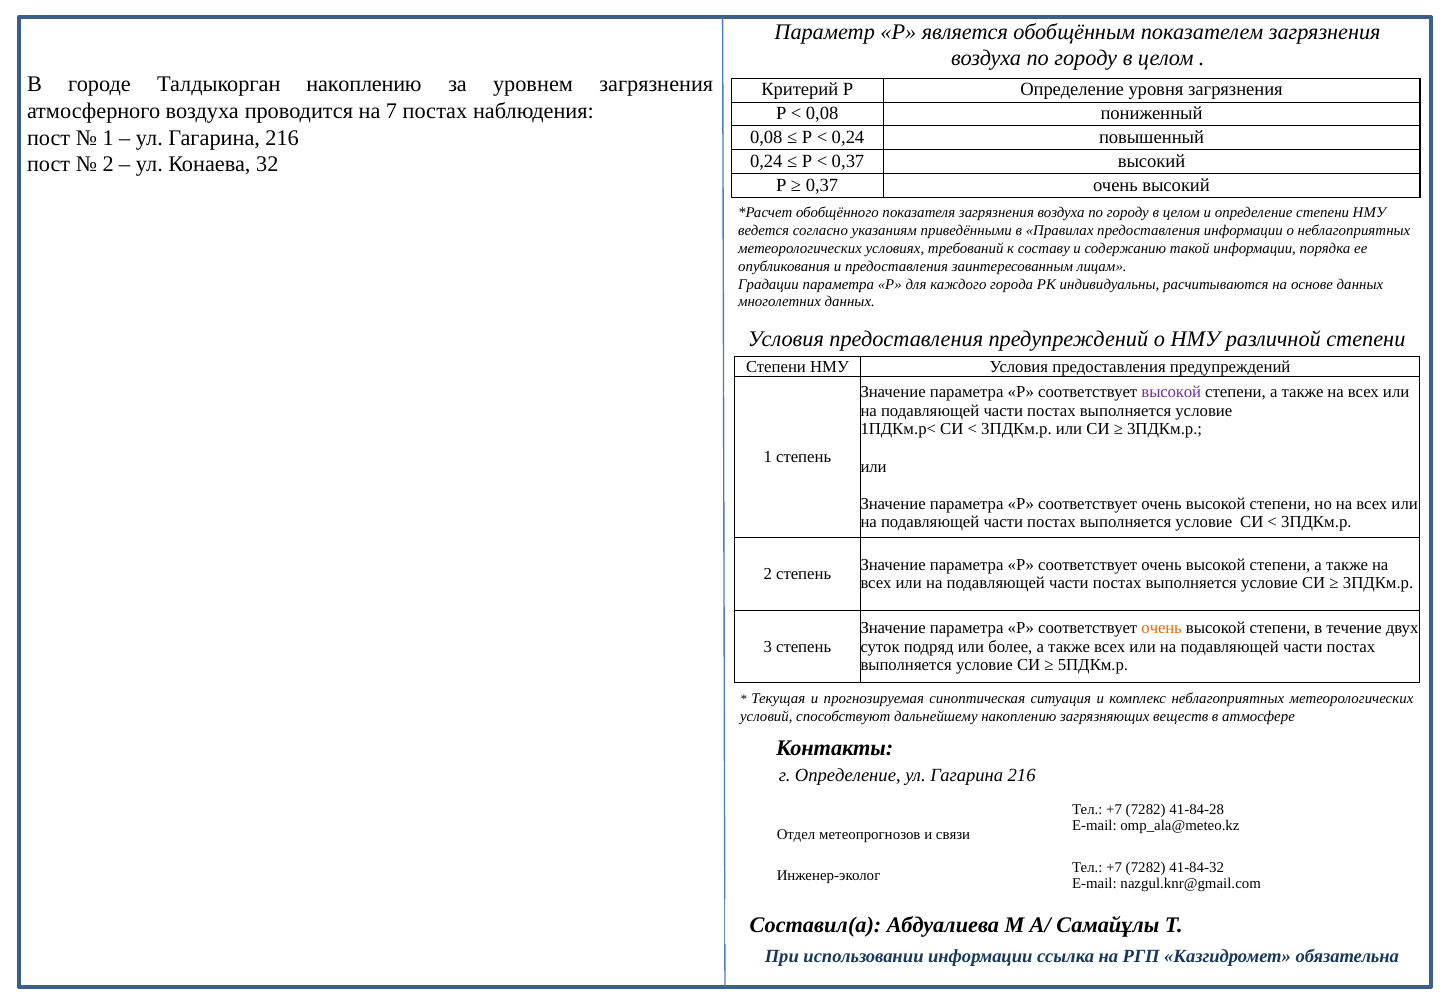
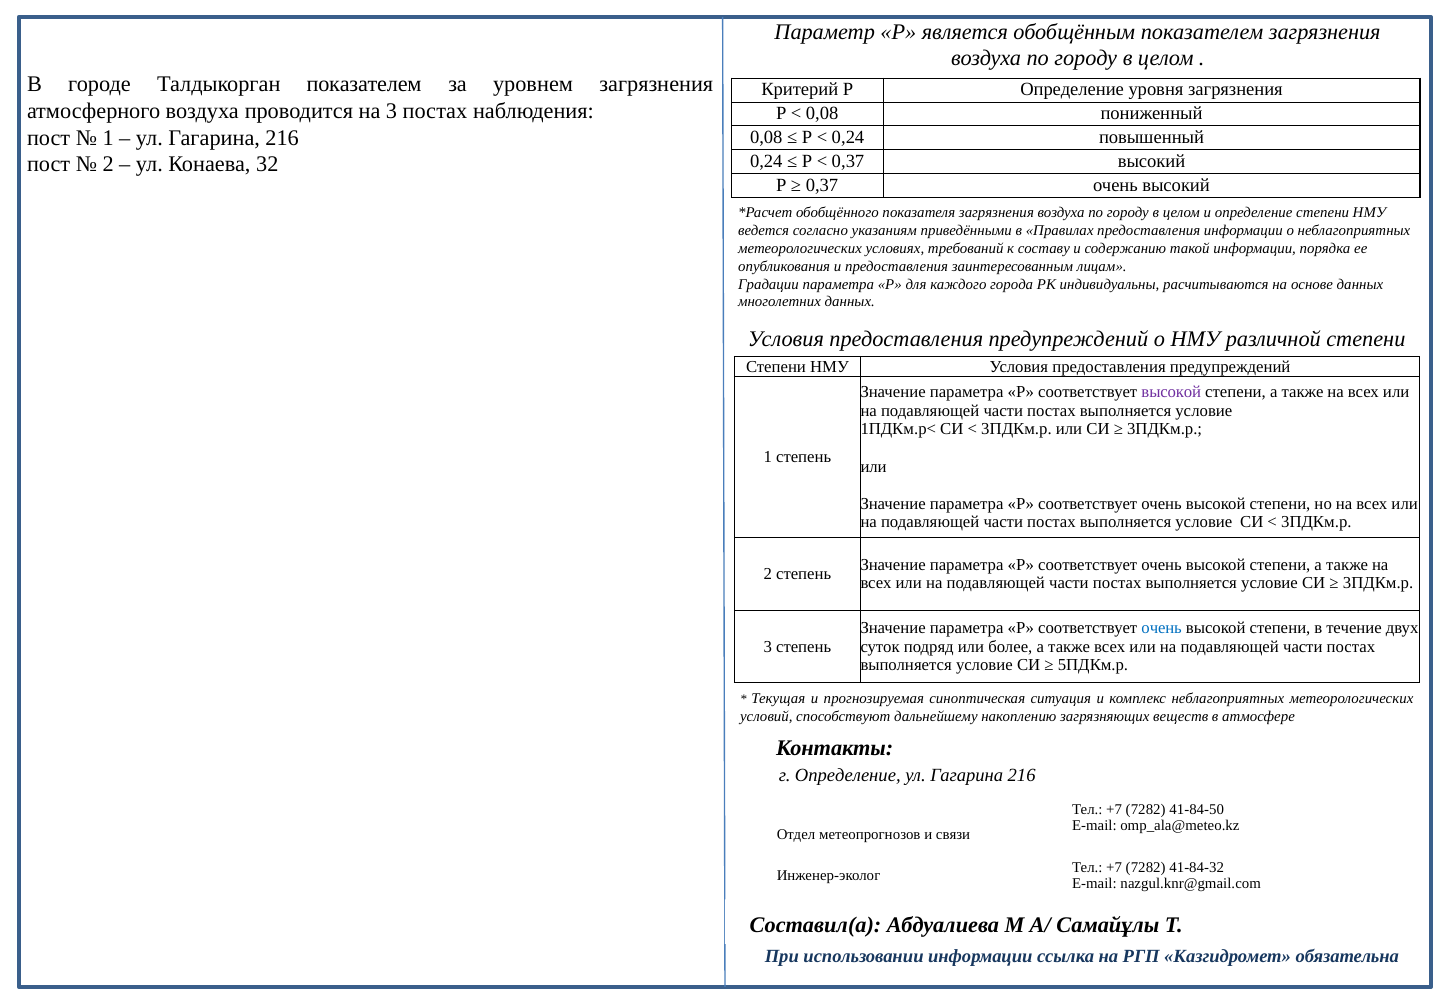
Талдыкорган накоплению: накоплению -> показателем (364, 84)
на 7: 7 -> 3 (392, 111)
очень colour: orange -> blue (1162, 628)
41-84-28: 41-84-28 -> 41-84-50 (1197, 809)
